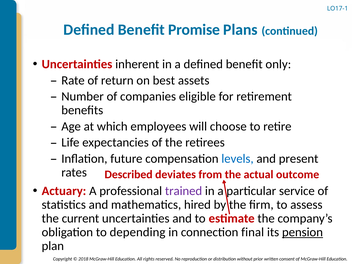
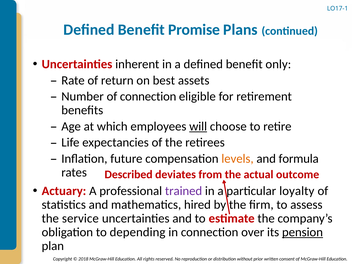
of companies: companies -> connection (148, 96)
will underline: none -> present (198, 126)
levels colour: blue -> orange (238, 159)
present: present -> formula (299, 159)
service: service -> loyalty (297, 191)
current: current -> service (80, 218)
final: final -> over (253, 232)
